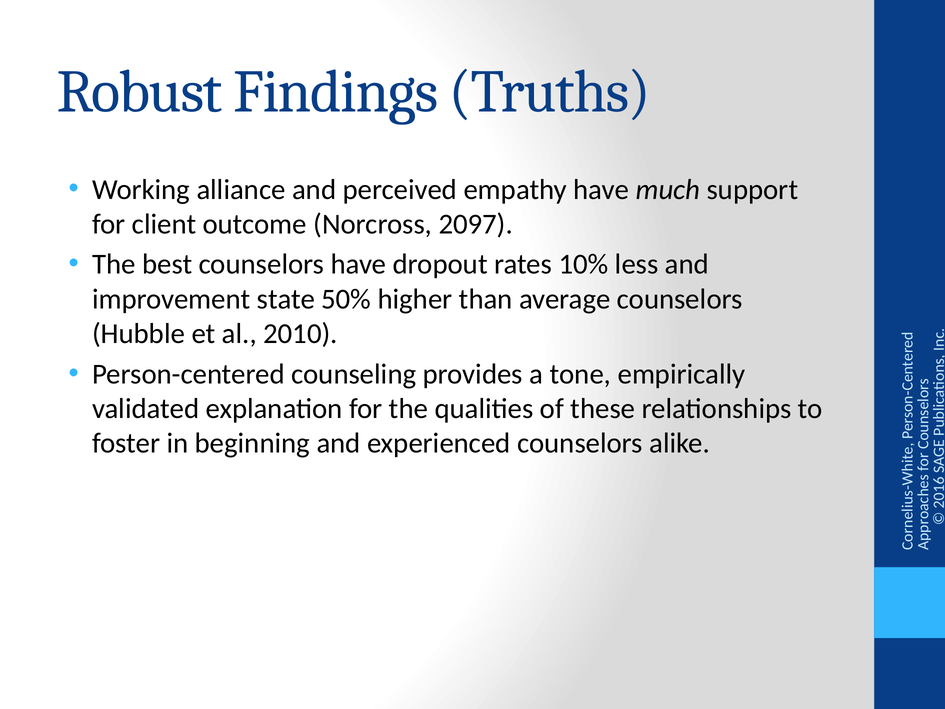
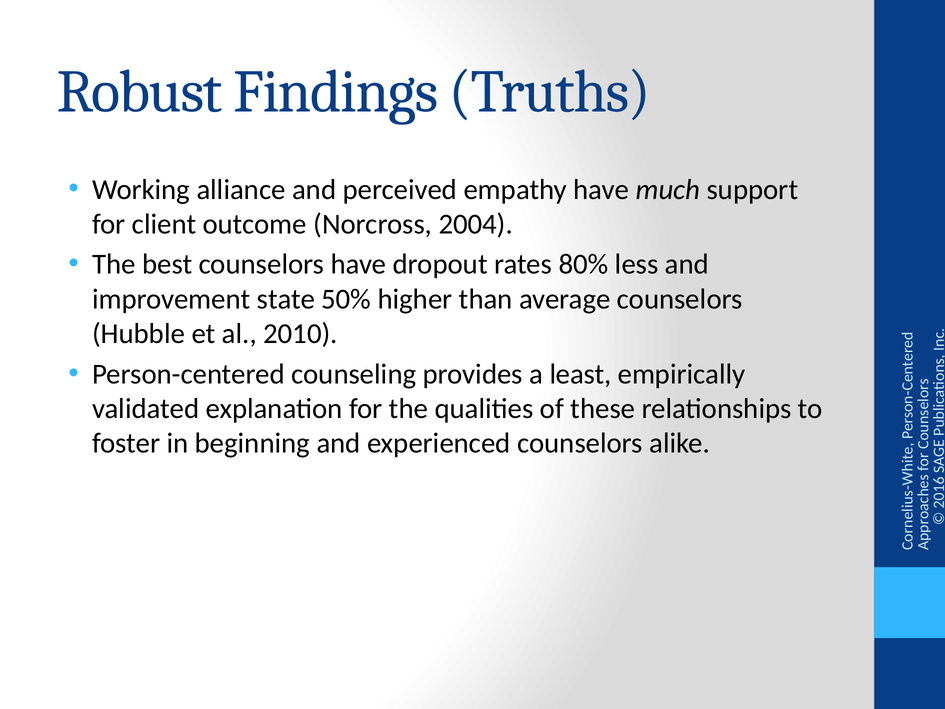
2097: 2097 -> 2004 (476, 224)
10%: 10% -> 80% (584, 264)
tone: tone -> least (580, 374)
